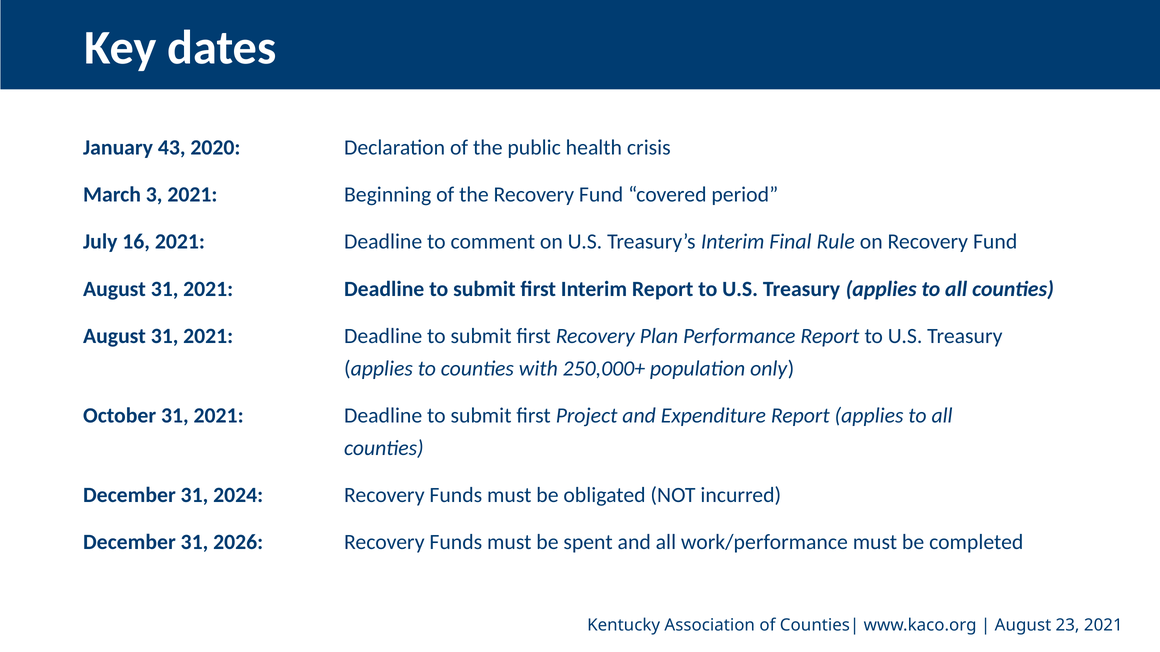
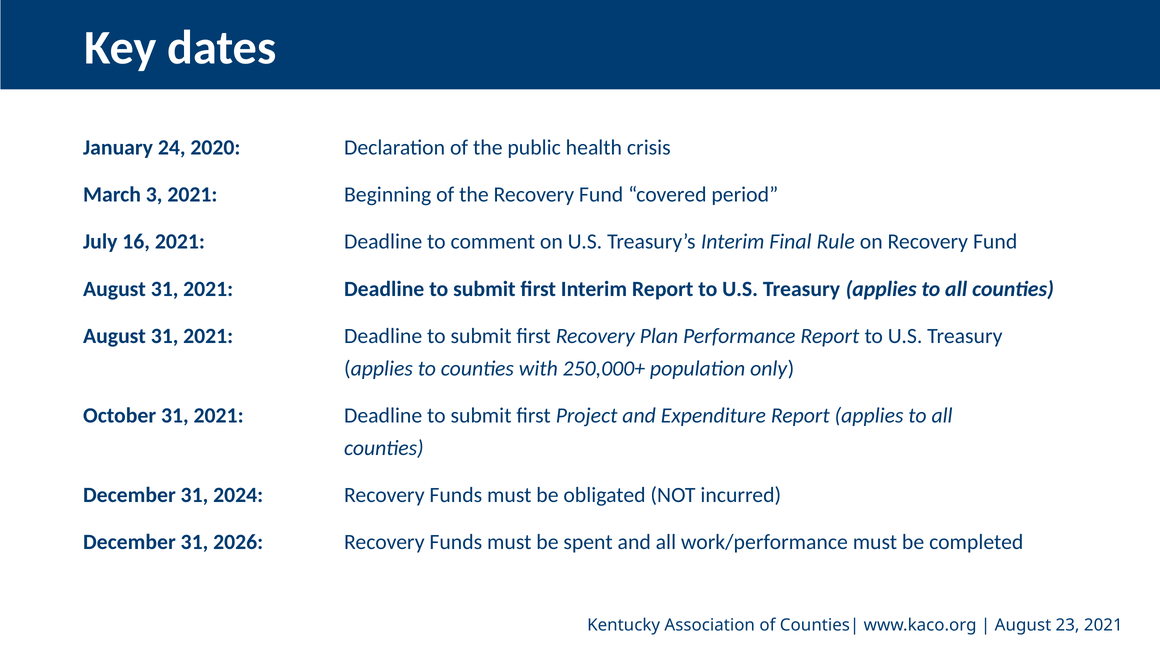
43: 43 -> 24 (172, 148)
